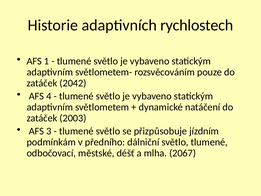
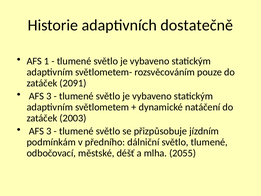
rychlostech: rychlostech -> dostatečně (197, 25)
2042: 2042 -> 2091 (73, 83)
4: 4 -> 3 (49, 96)
2067: 2067 -> 2055 (183, 153)
